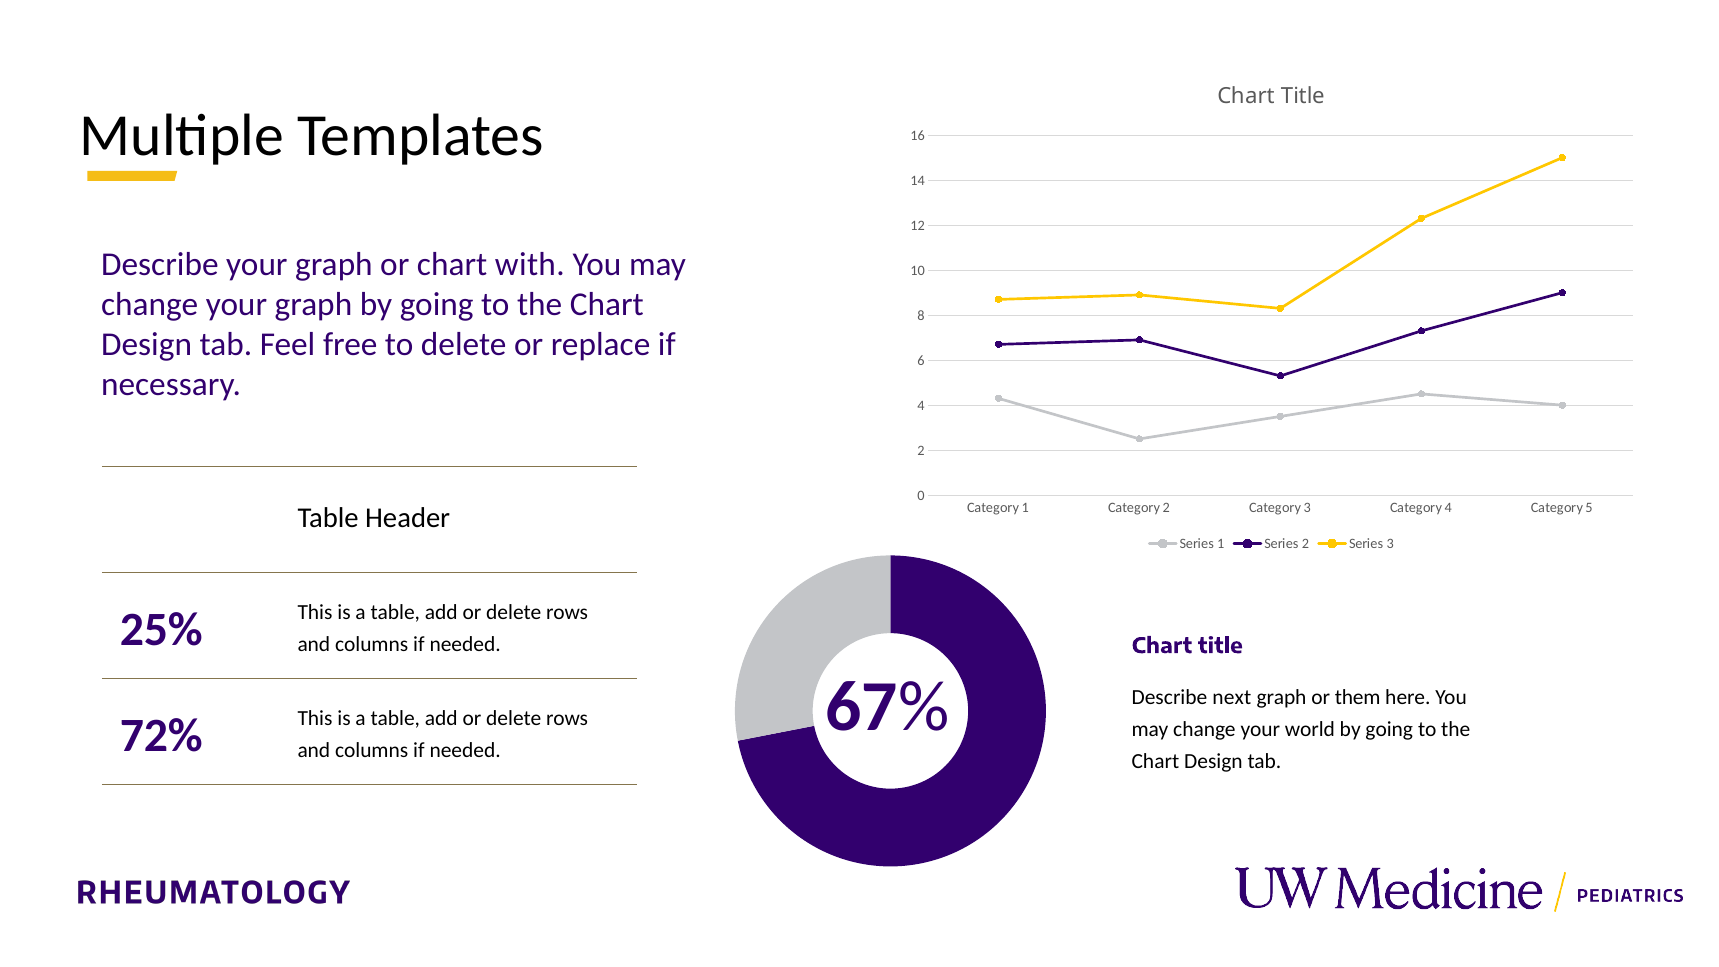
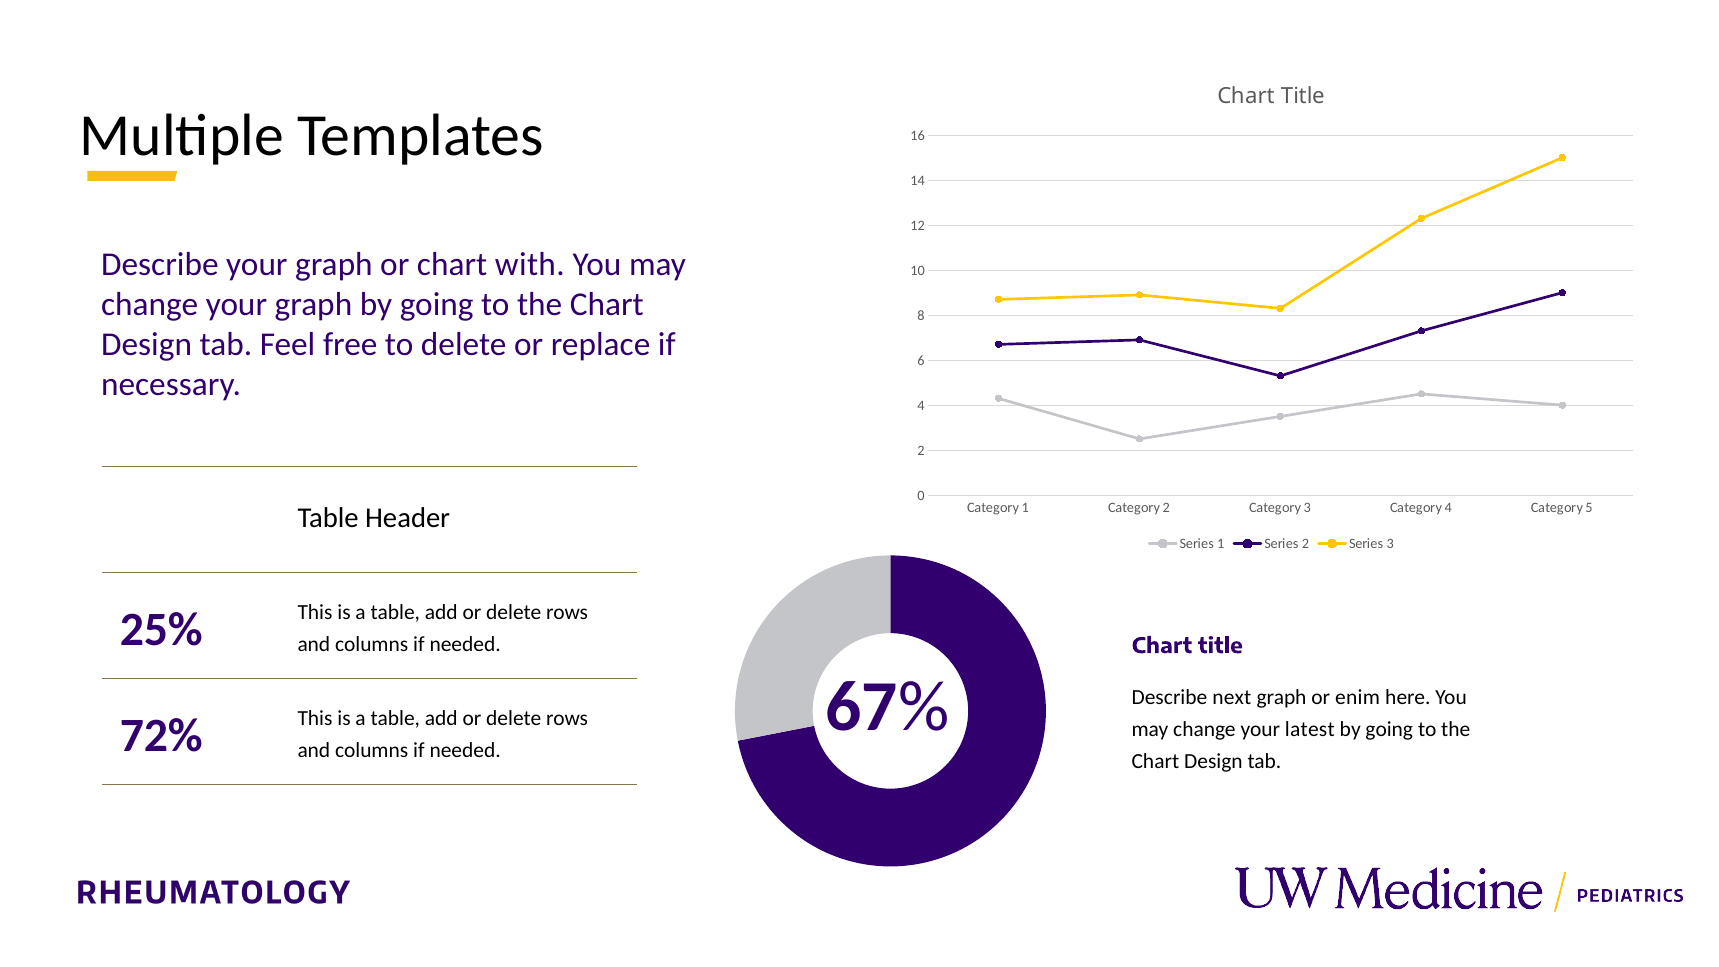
them: them -> enim (1358, 697)
world: world -> latest (1310, 729)
